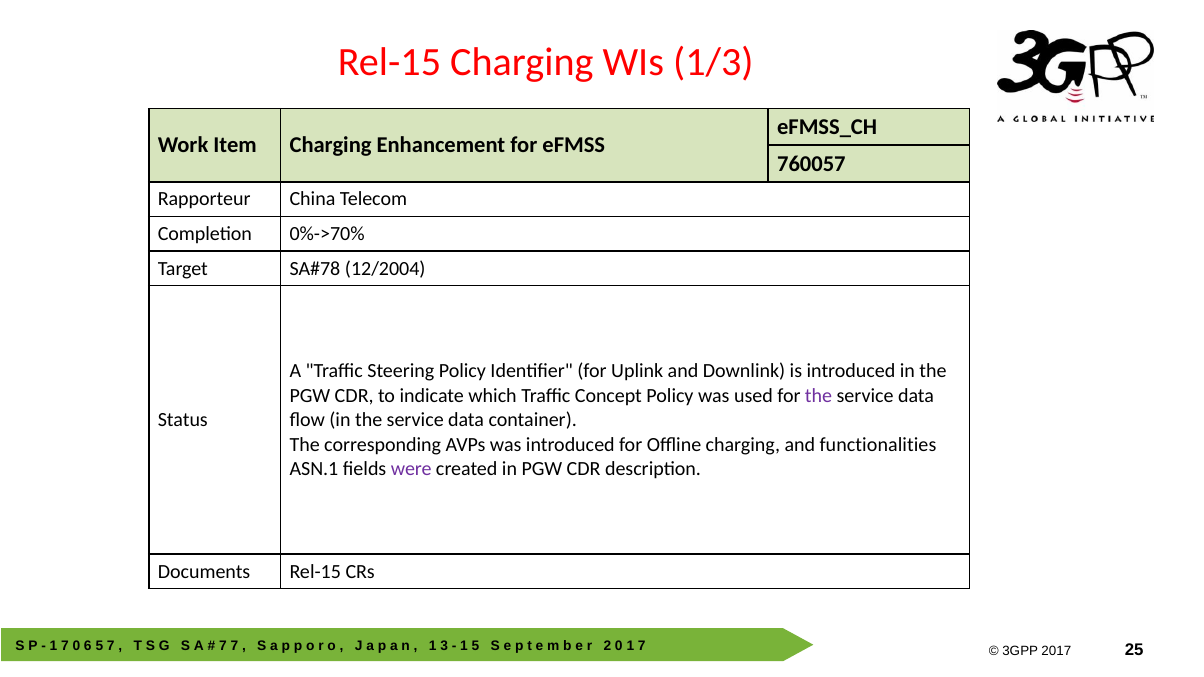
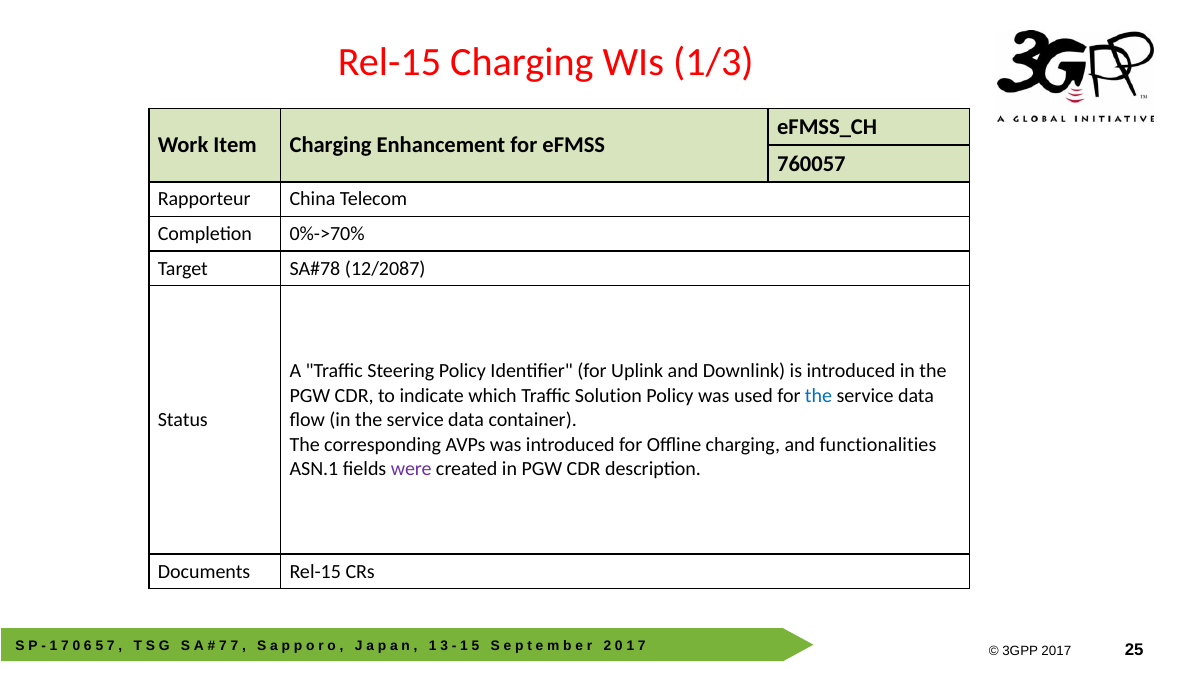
12/2004: 12/2004 -> 12/2087 (385, 269)
Concept: Concept -> Solution (608, 396)
the colour: purple -> blue (819, 396)
